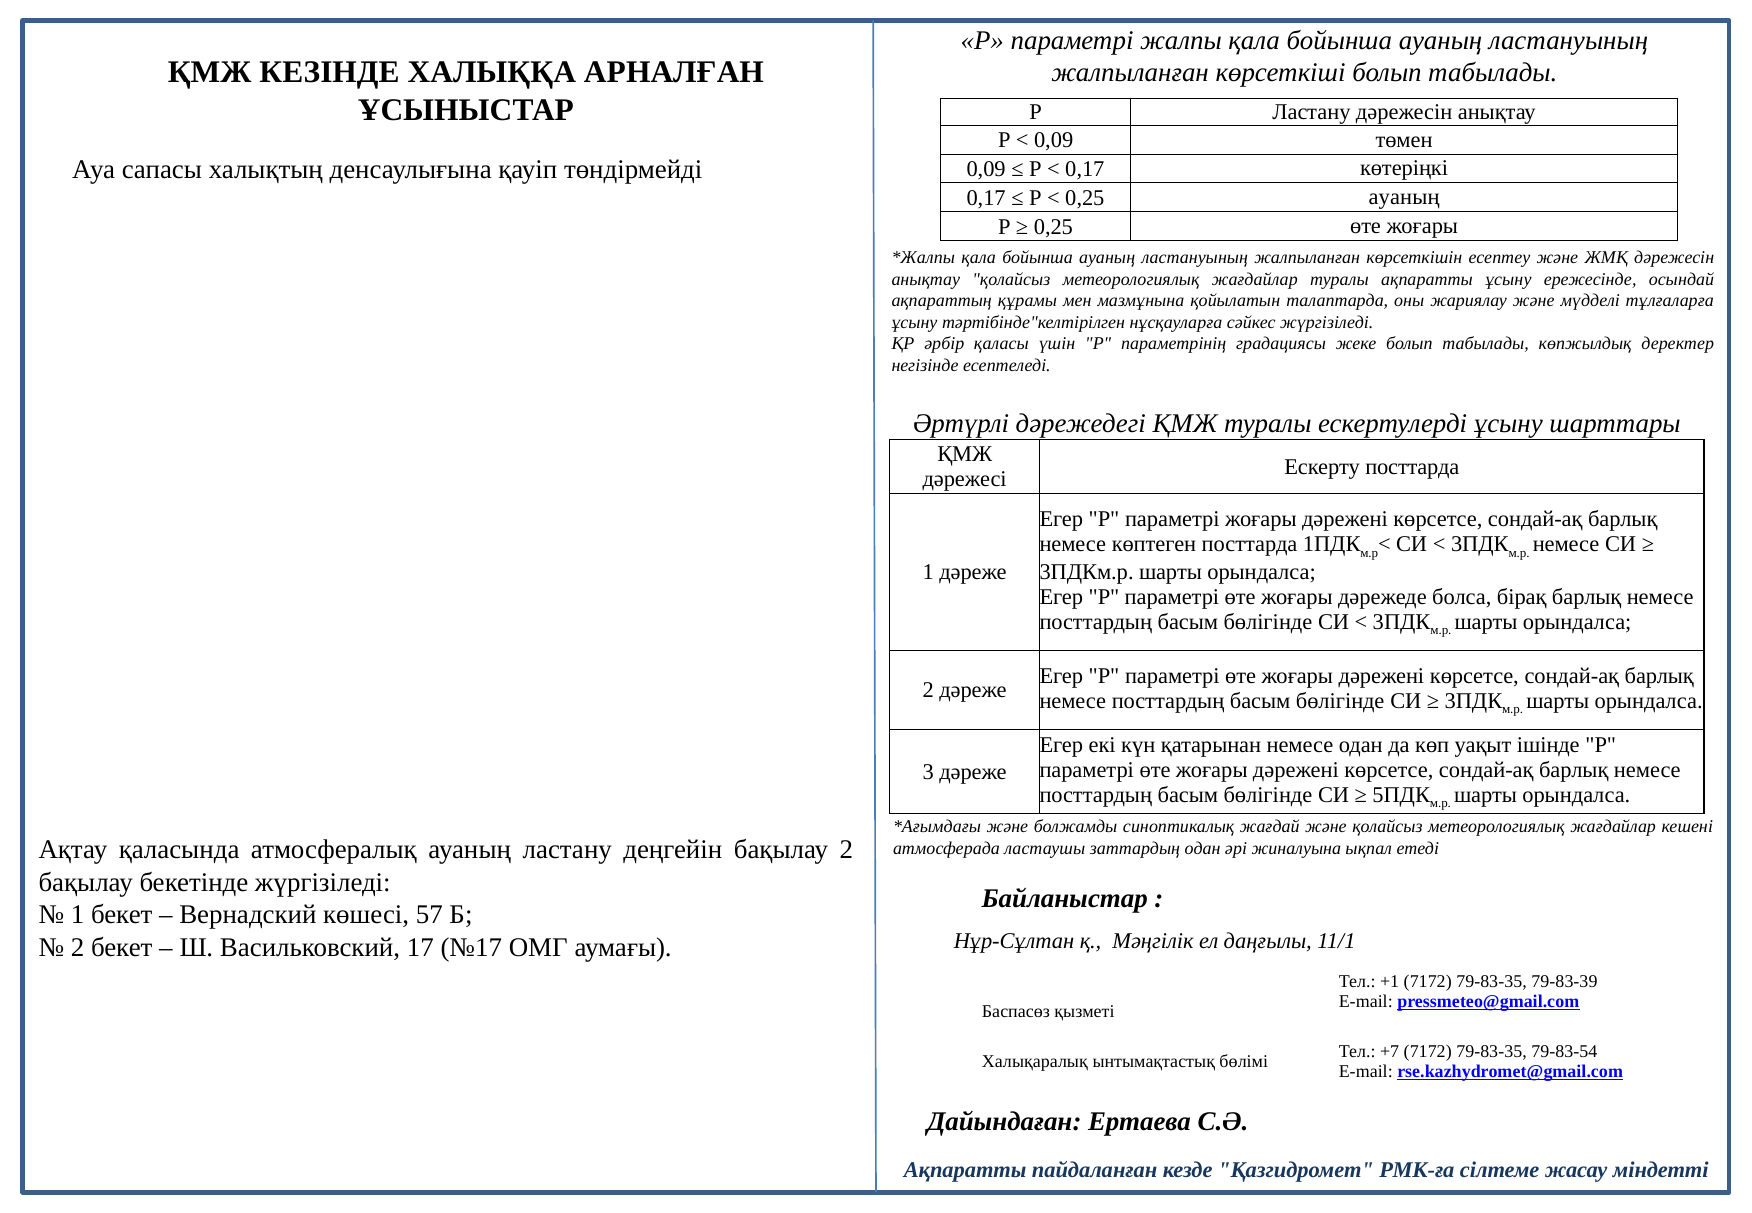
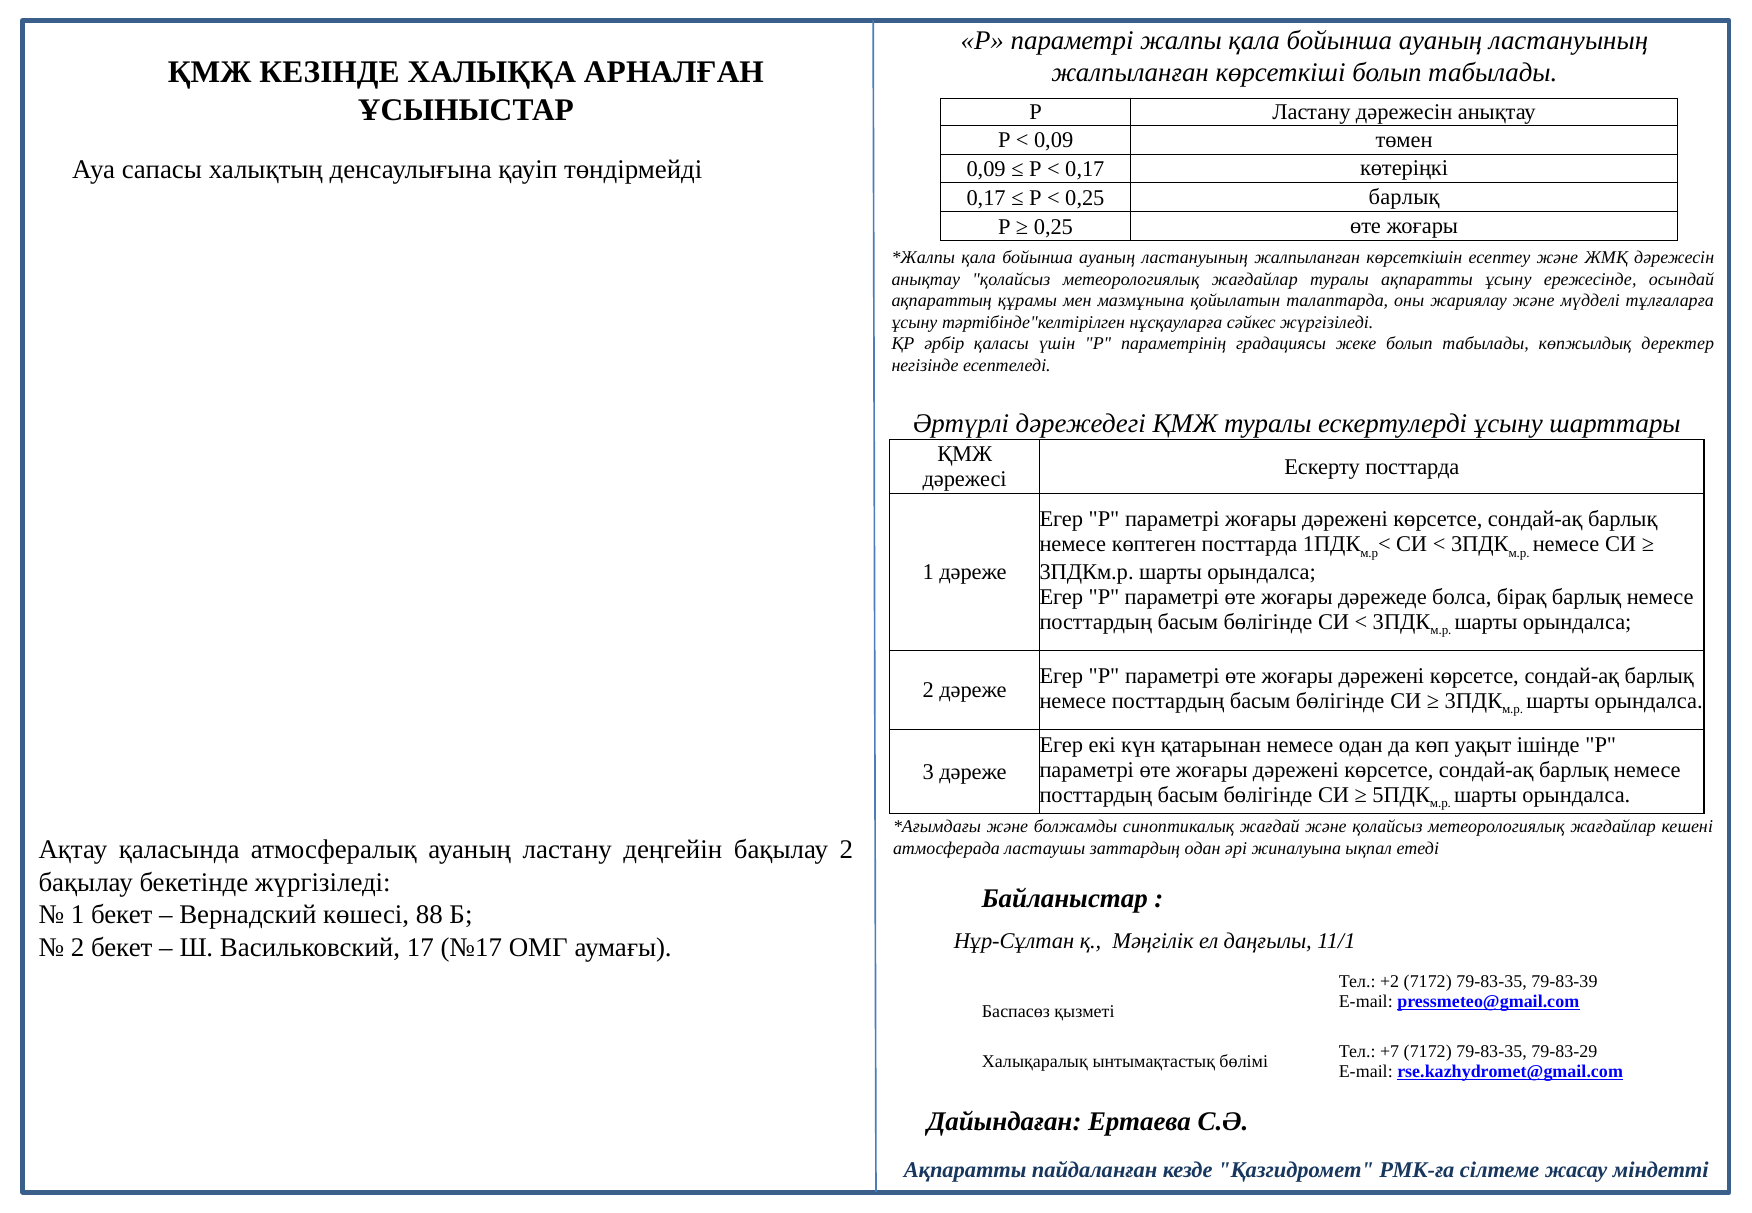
0,25 ауаның: ауаның -> барлық (1404, 197)
57: 57 -> 88 (429, 915)
+1: +1 -> +2 (1390, 981)
79-83-54: 79-83-54 -> 79-83-29 (1564, 1051)
